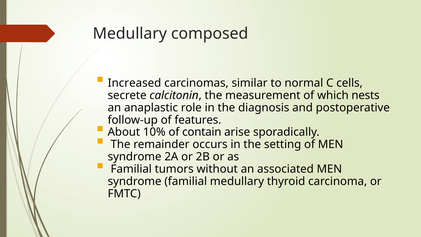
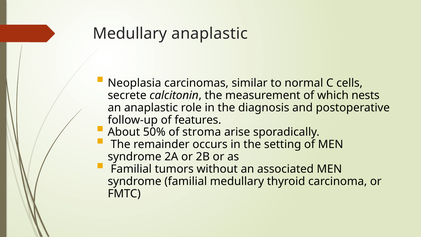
Medullary composed: composed -> anaplastic (210, 34)
Increased: Increased -> Neoplasia (135, 83)
10%: 10% -> 50% (154, 132)
contain: contain -> stroma (202, 132)
